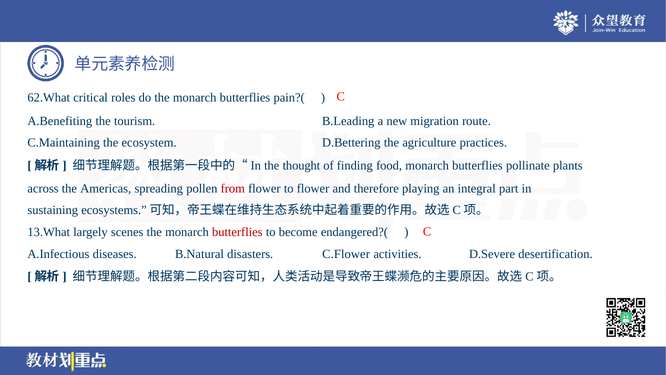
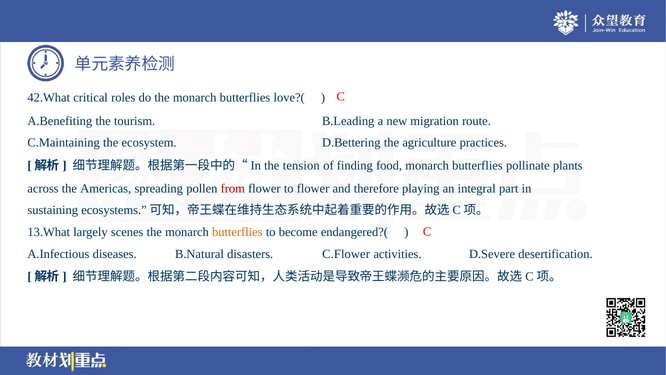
62.What: 62.What -> 42.What (49, 97)
pain?(: pain?( -> love?( (289, 97)
thought: thought -> tension (301, 166)
butterflies colour: red -> orange (237, 232)
